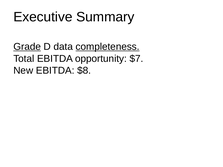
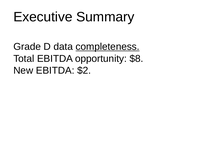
Grade underline: present -> none (27, 47)
$7: $7 -> $8 (136, 59)
$8: $8 -> $2 (84, 71)
